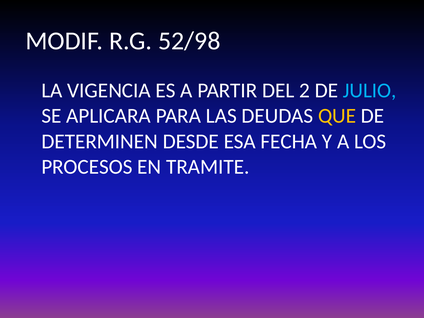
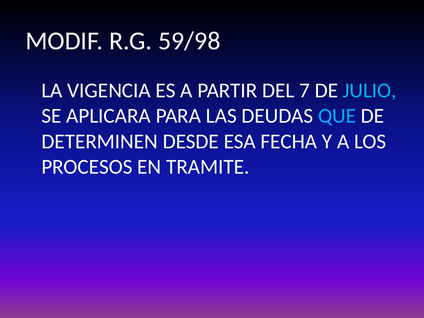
52/98: 52/98 -> 59/98 (189, 41)
2: 2 -> 7 (305, 91)
QUE colour: yellow -> light blue (337, 116)
